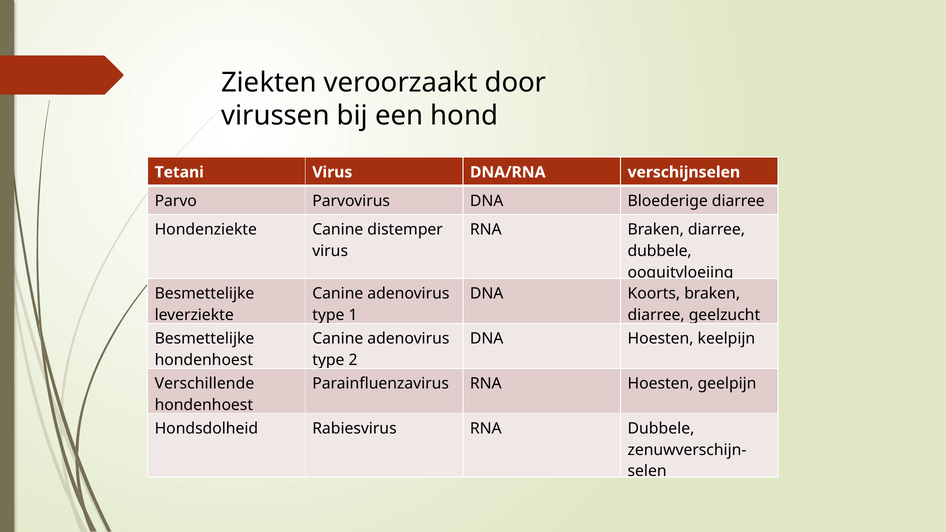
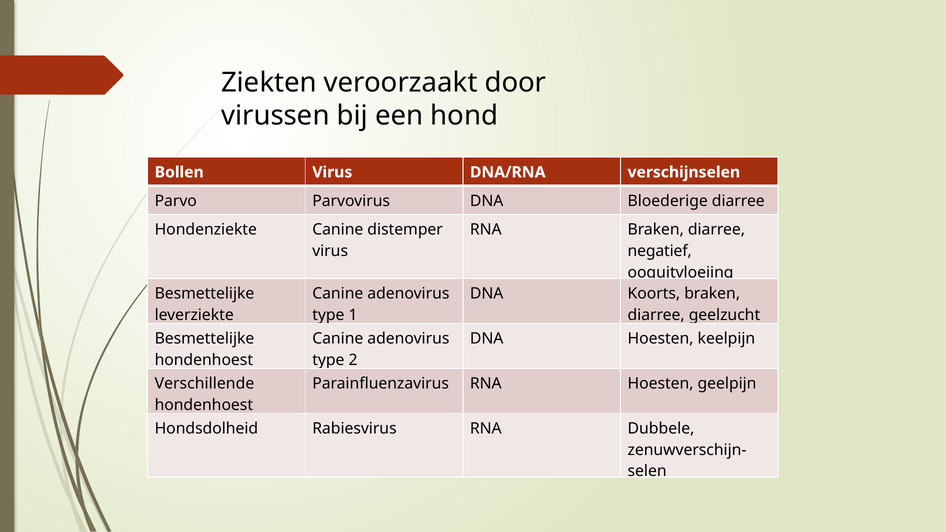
Tetani: Tetani -> Bollen (179, 172)
dubbele: dubbele -> negatief (660, 251)
